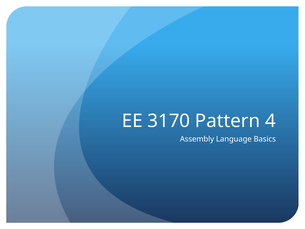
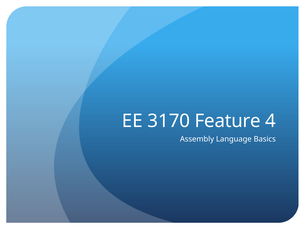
Pattern: Pattern -> Feature (228, 121)
